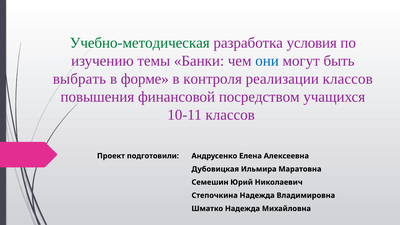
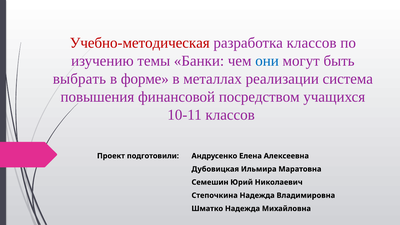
Учебно-методическая colour: green -> red (140, 43)
разработка условия: условия -> классов (312, 43)
контроля: контроля -> металлах (213, 79)
реализации классов: классов -> система (348, 79)
